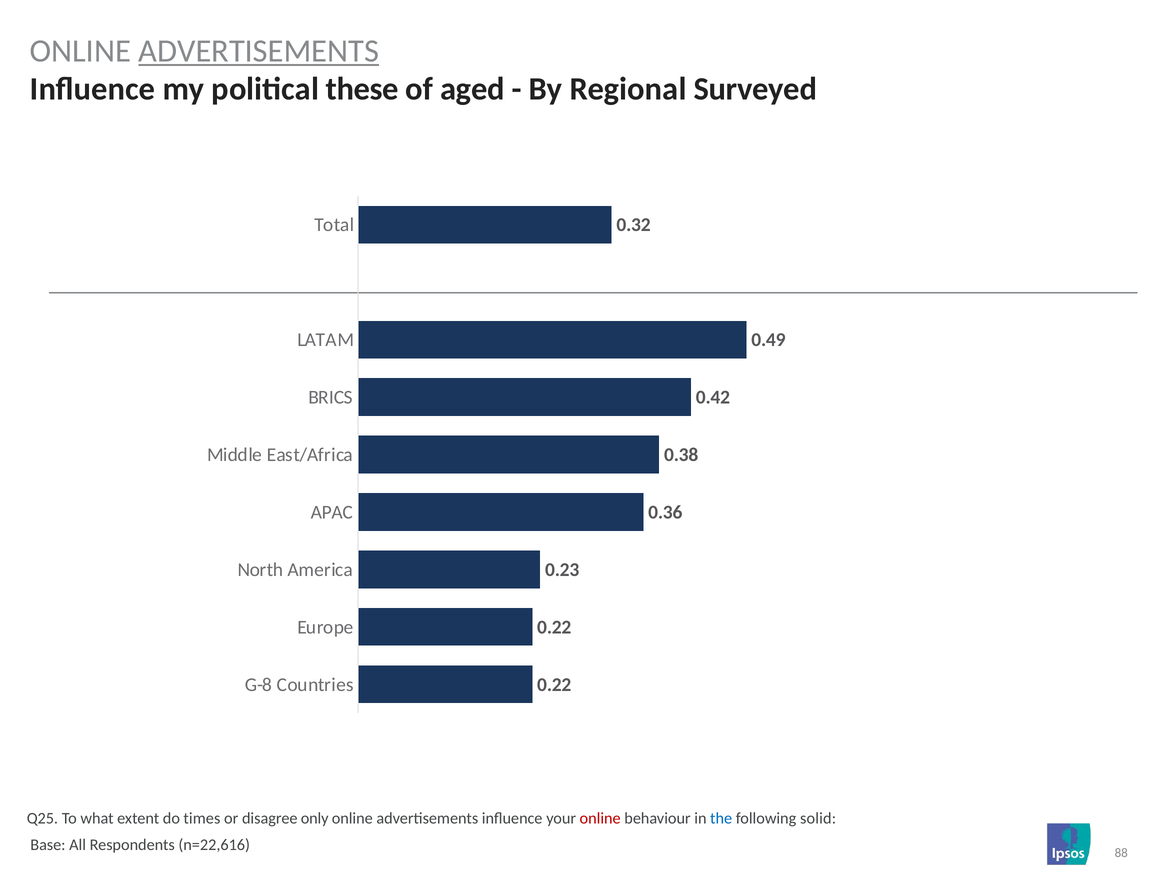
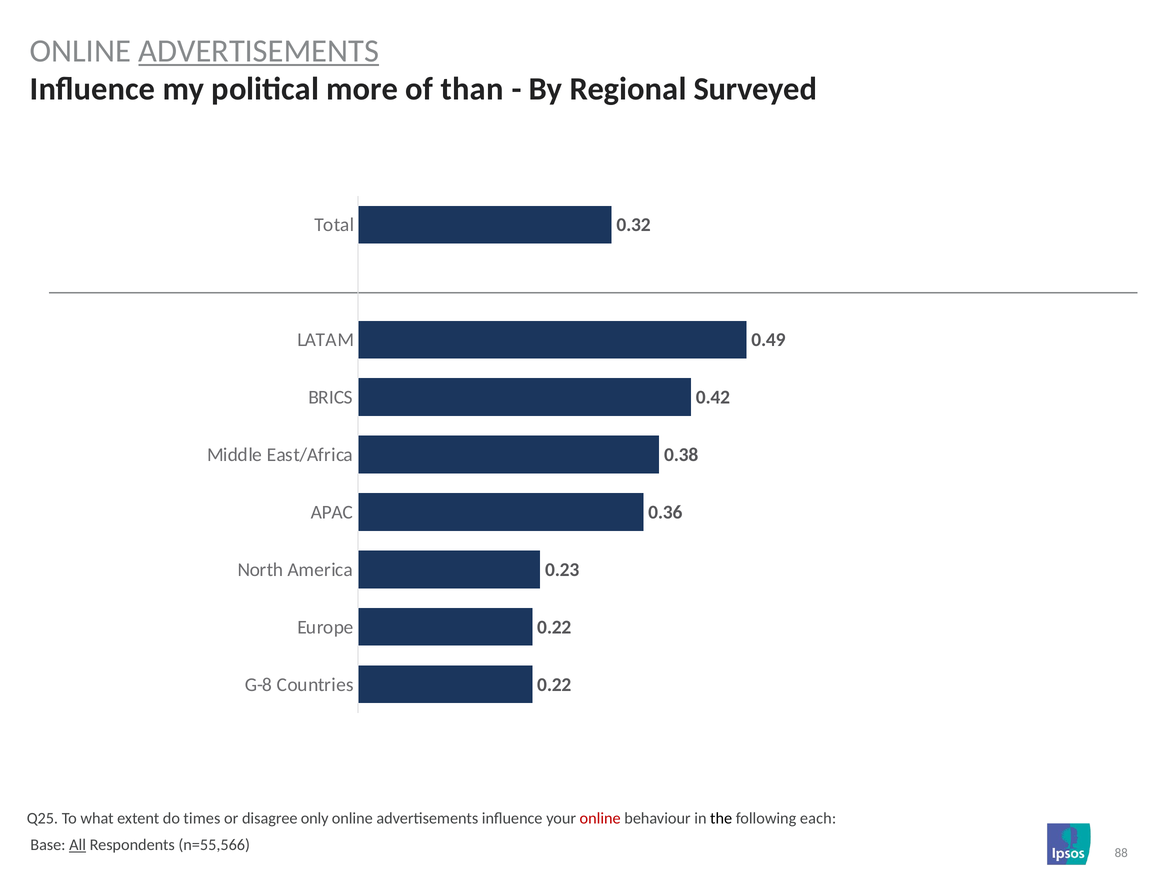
these: these -> more (362, 89)
aged: aged -> than (472, 89)
the colour: blue -> black (721, 819)
solid: solid -> each (818, 819)
All underline: none -> present (78, 845)
n=22,616: n=22,616 -> n=55,566 (214, 845)
